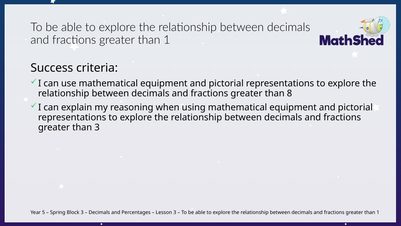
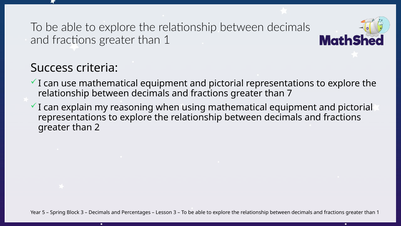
8: 8 -> 7 (290, 93)
than 3: 3 -> 2 (97, 127)
